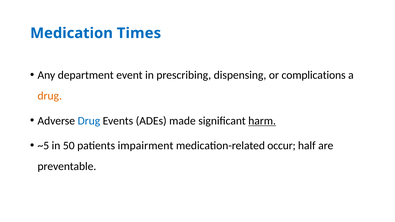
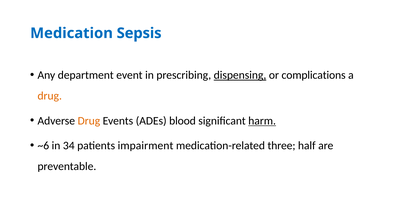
Times: Times -> Sepsis (139, 33)
dispensing underline: none -> present (240, 75)
Drug colour: blue -> orange (89, 121)
made: made -> blood (182, 121)
~5: ~5 -> ~6 (43, 146)
50: 50 -> 34 (69, 146)
occur: occur -> three (281, 146)
